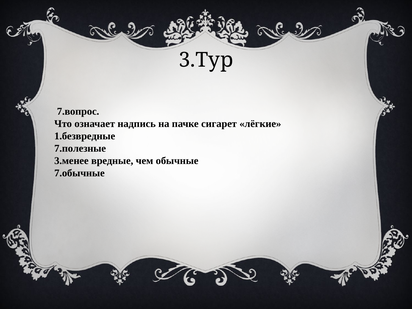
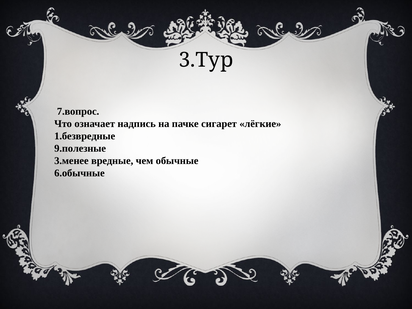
7.полезные: 7.полезные -> 9.полезные (80, 148)
7.обычные: 7.обычные -> 6.обычные (79, 173)
